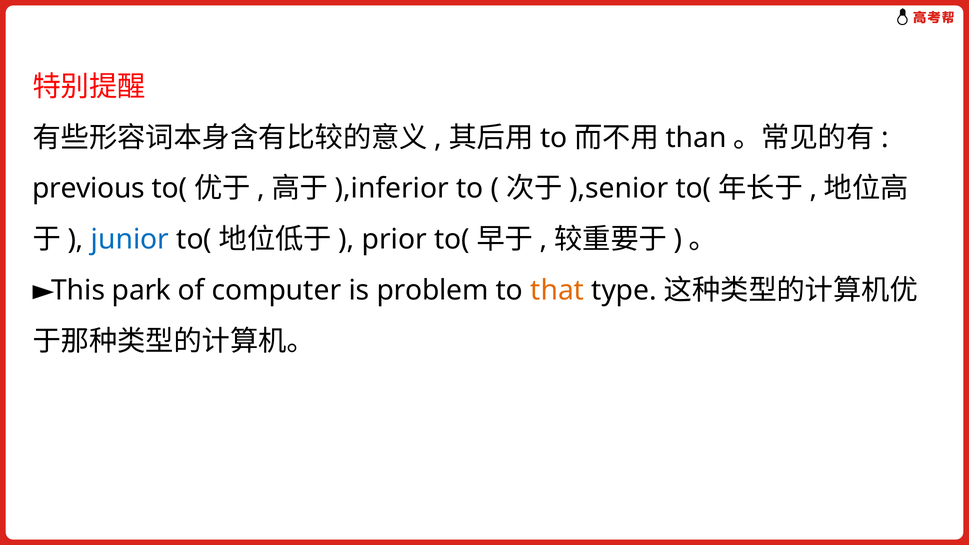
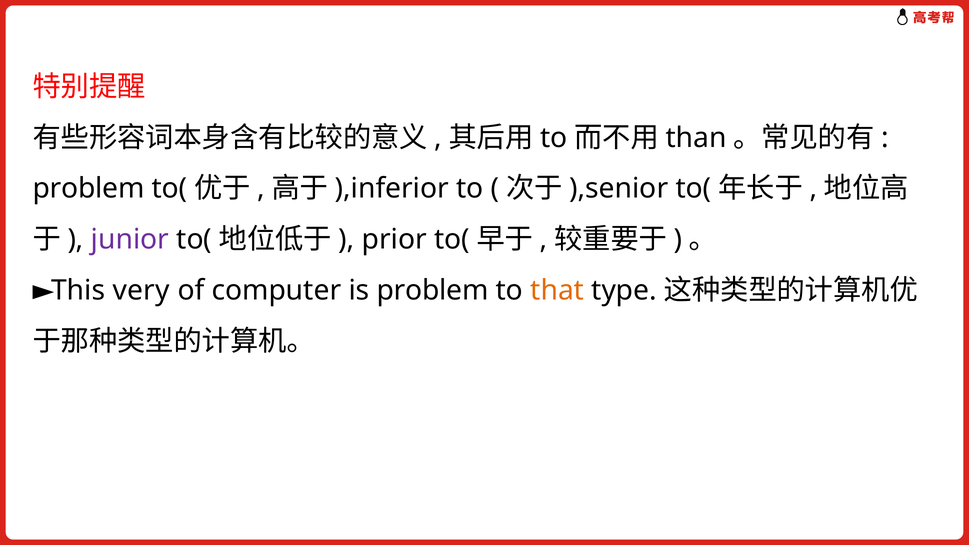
previous: previous -> problem (89, 189)
junior colour: blue -> purple (130, 240)
park: park -> very (141, 290)
